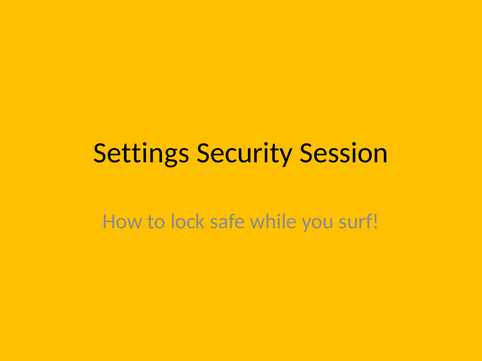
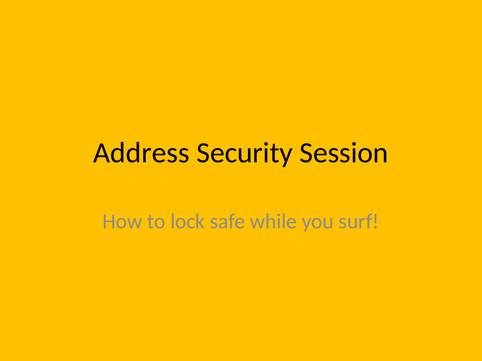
Settings: Settings -> Address (141, 153)
